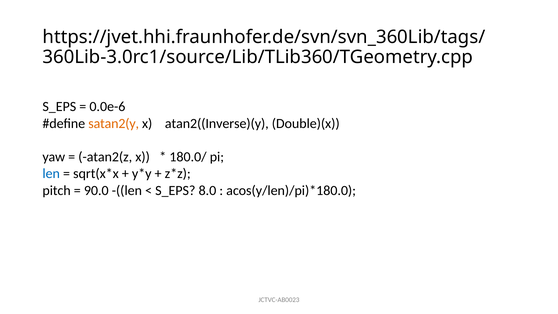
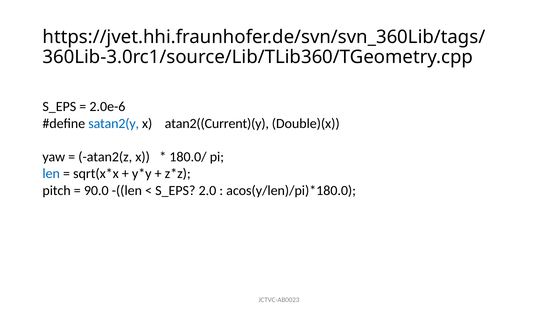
0.0e-6: 0.0e-6 -> 2.0e-6 (107, 107)
satan2(y colour: orange -> blue (114, 123)
atan2((Inverse)(y: atan2((Inverse)(y -> atan2((Current)(y (217, 123)
8.0: 8.0 -> 2.0 (207, 190)
